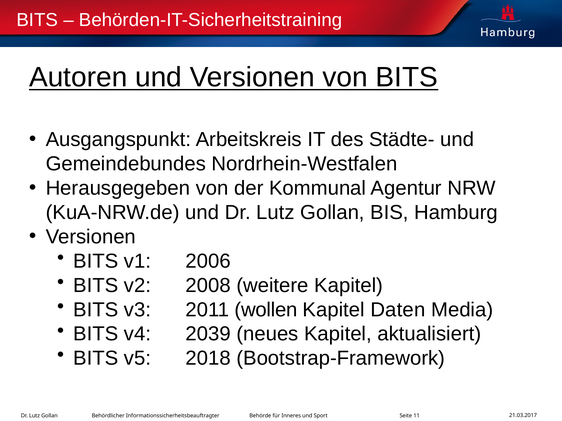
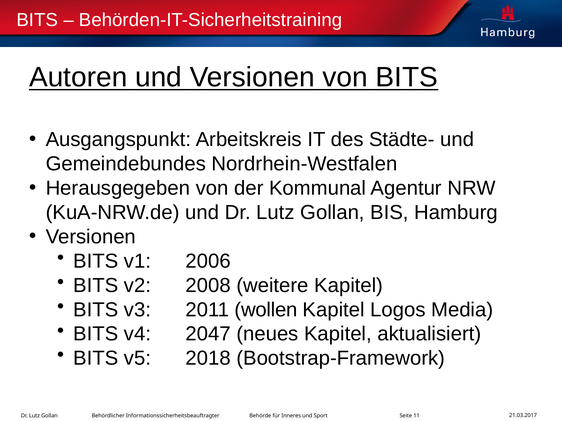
Daten: Daten -> Logos (398, 310)
2039: 2039 -> 2047 (208, 334)
